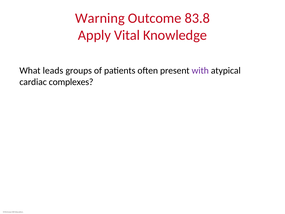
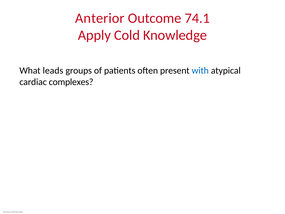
Warning: Warning -> Anterior (100, 18)
83.8: 83.8 -> 74.1 (197, 18)
Vital: Vital -> Cold (127, 35)
with colour: purple -> blue (200, 70)
